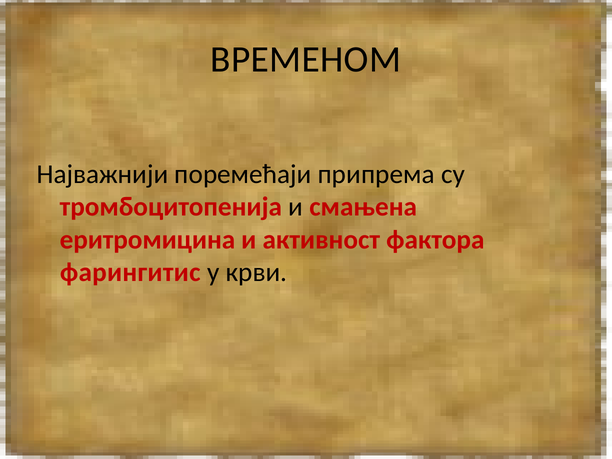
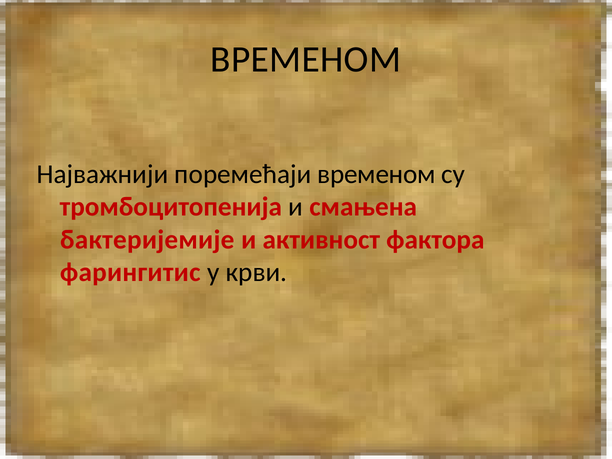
поремећаји припрема: припрема -> временом (376, 174)
еритромицина: еритромицина -> бактеријемије (147, 240)
